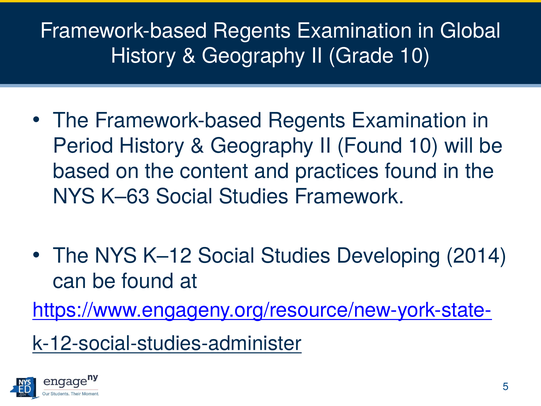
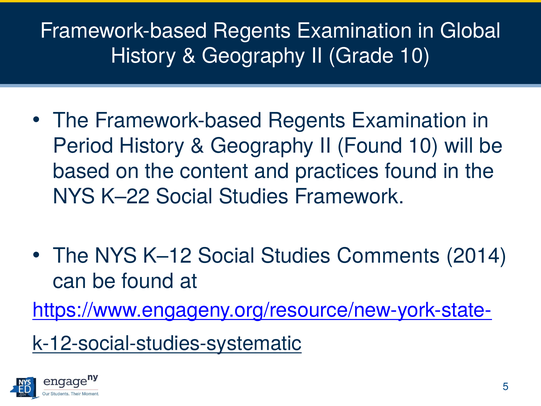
K–63: K–63 -> K–22 (125, 196)
Developing: Developing -> Comments (388, 256)
k-12-social-studies-administer: k-12-social-studies-administer -> k-12-social-studies-systematic (167, 343)
